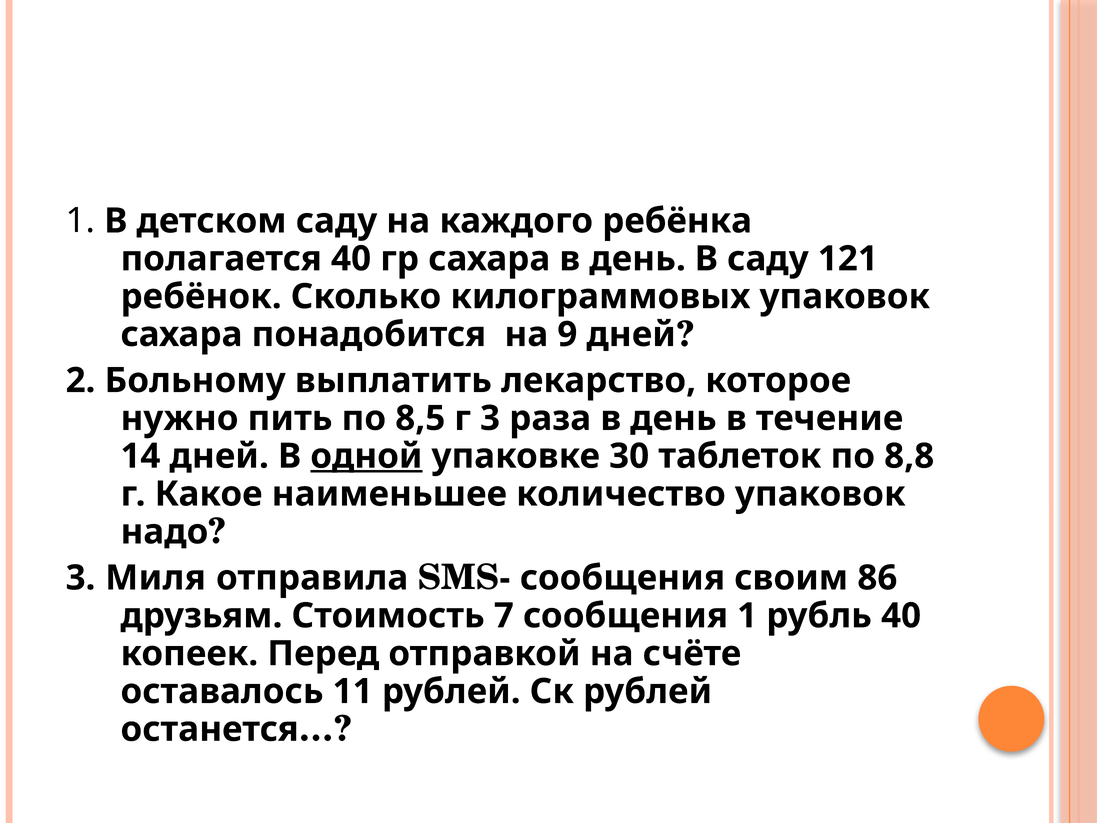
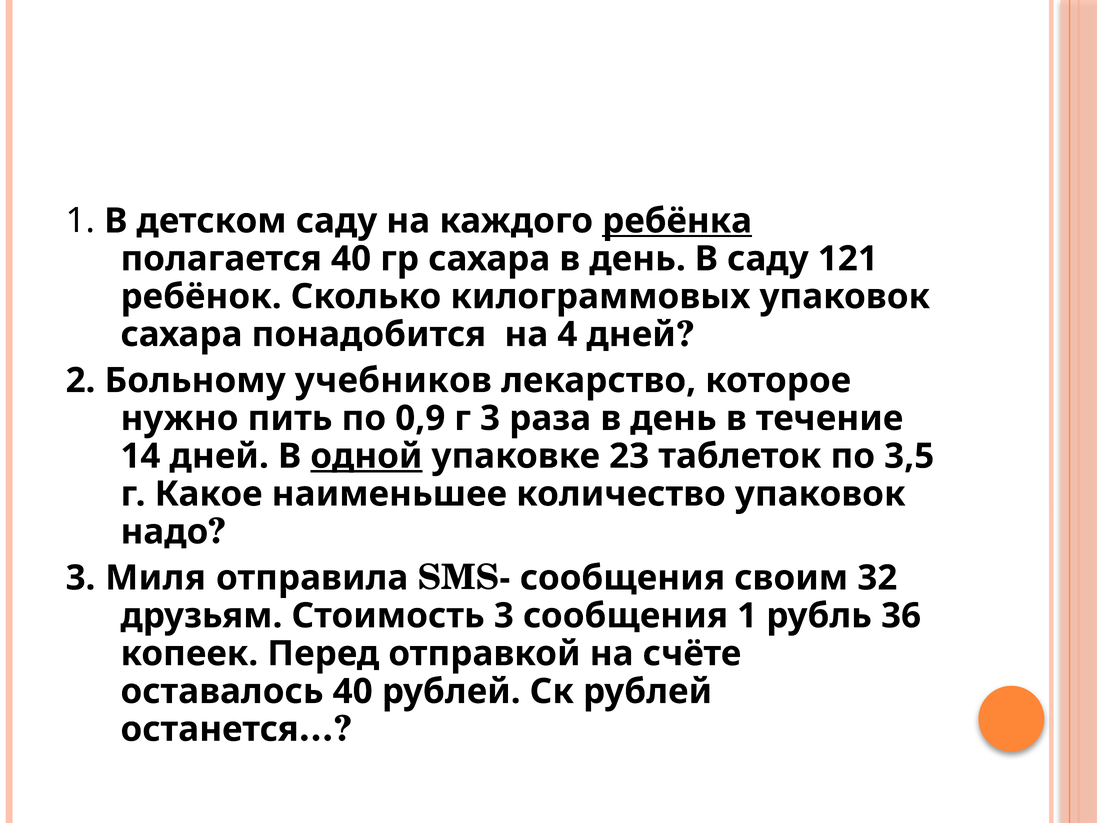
ребёнка underline: none -> present (677, 221)
9: 9 -> 4 (567, 334)
выплатить: выплатить -> учебников (393, 380)
8,5: 8,5 -> 0,9 (420, 418)
30: 30 -> 23 (629, 456)
8,8: 8,8 -> 3,5 (909, 456)
86: 86 -> 32 (877, 578)
Стоимость 7: 7 -> 3 (504, 616)
рубль 40: 40 -> 36 (901, 616)
оставалось 11: 11 -> 40 (353, 691)
